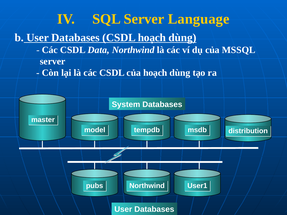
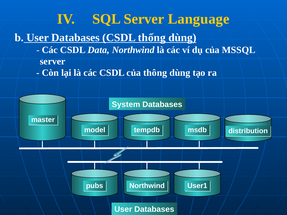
CSDL hoạch: hoạch -> thống (152, 38)
của hoạch: hoạch -> thông (155, 73)
